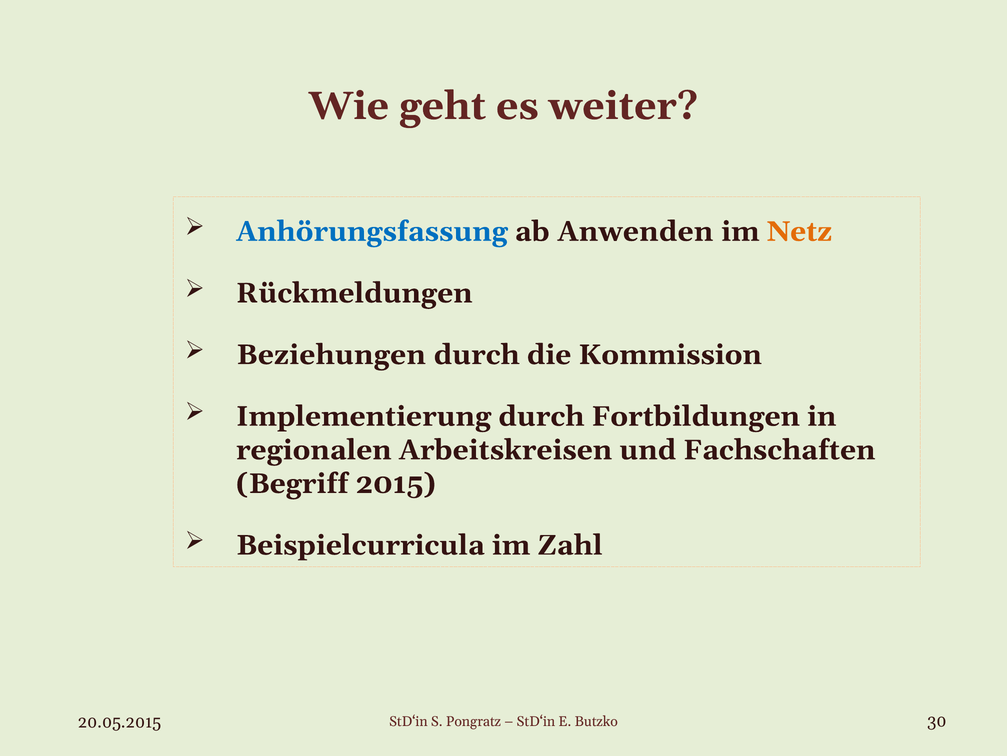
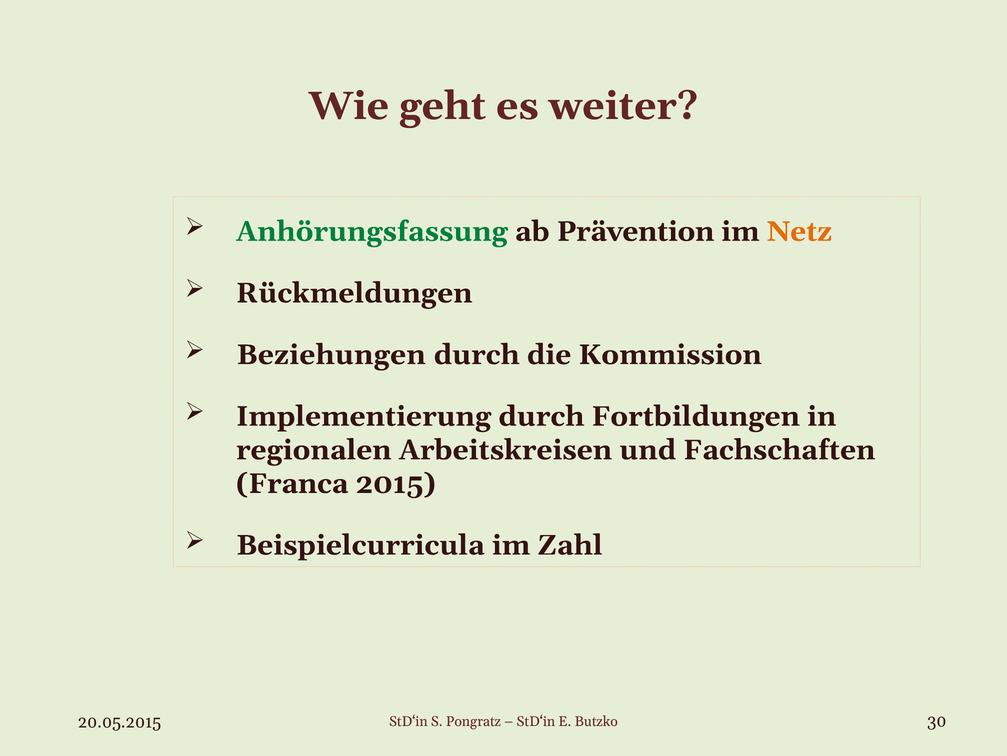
Anhörungsfassung colour: blue -> green (372, 231)
Anwenden: Anwenden -> Prävention (636, 231)
Begriff: Begriff -> Franca (292, 483)
